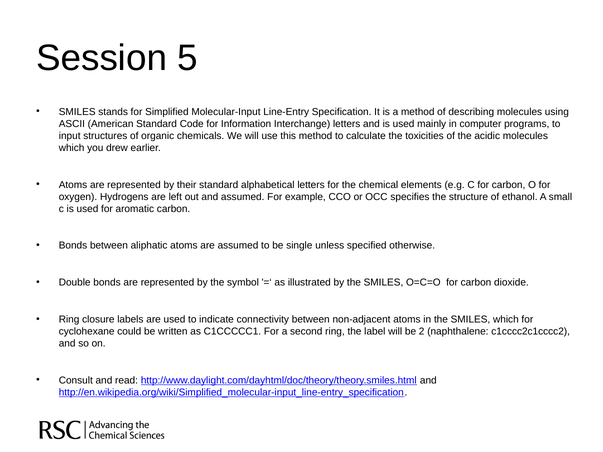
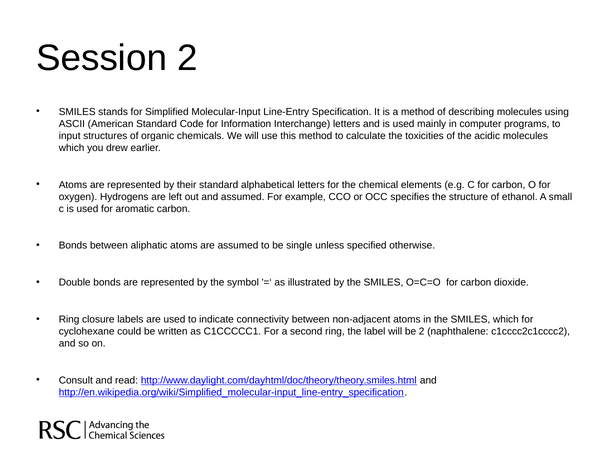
Session 5: 5 -> 2 (188, 58)
